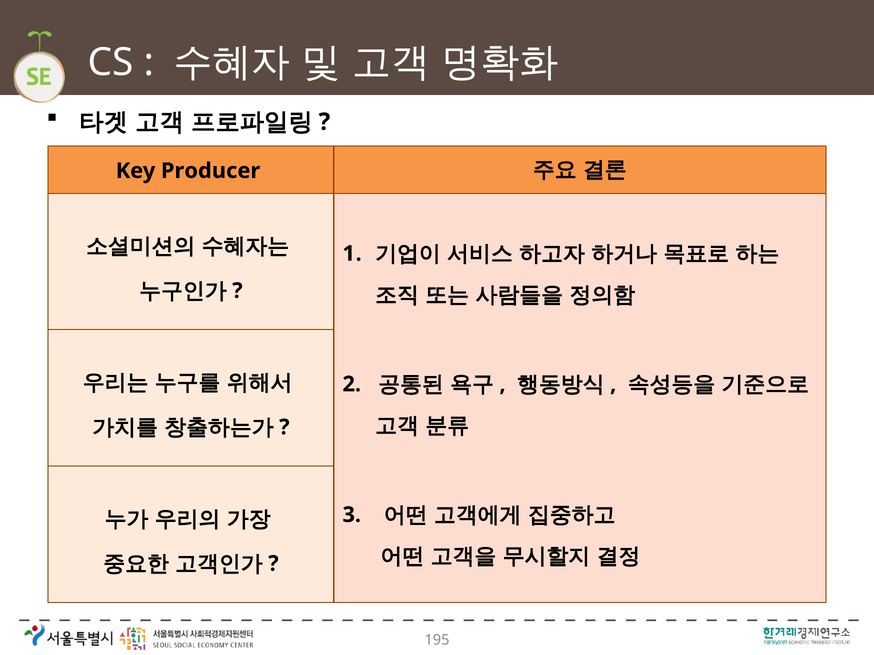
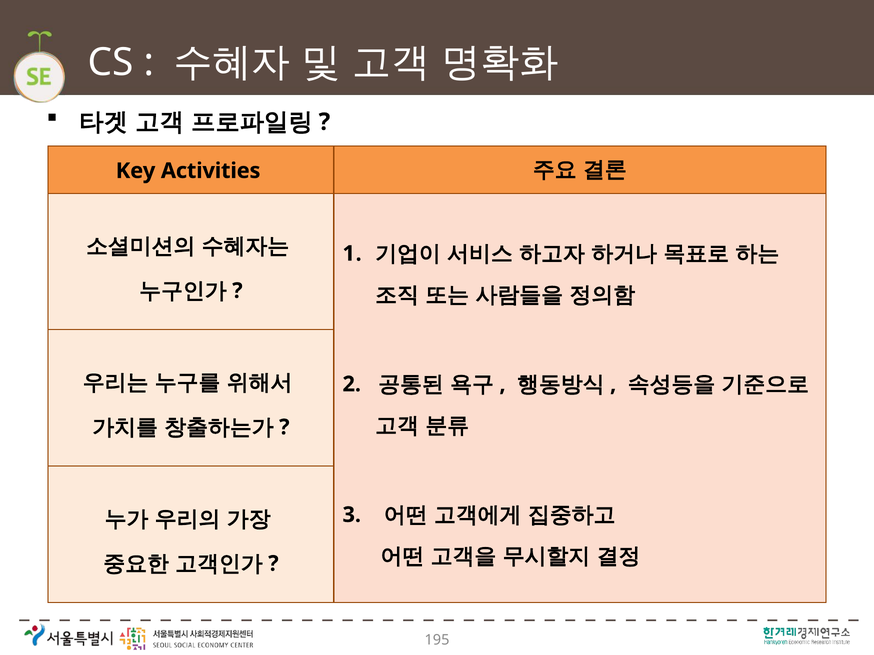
Producer: Producer -> Activities (211, 171)
